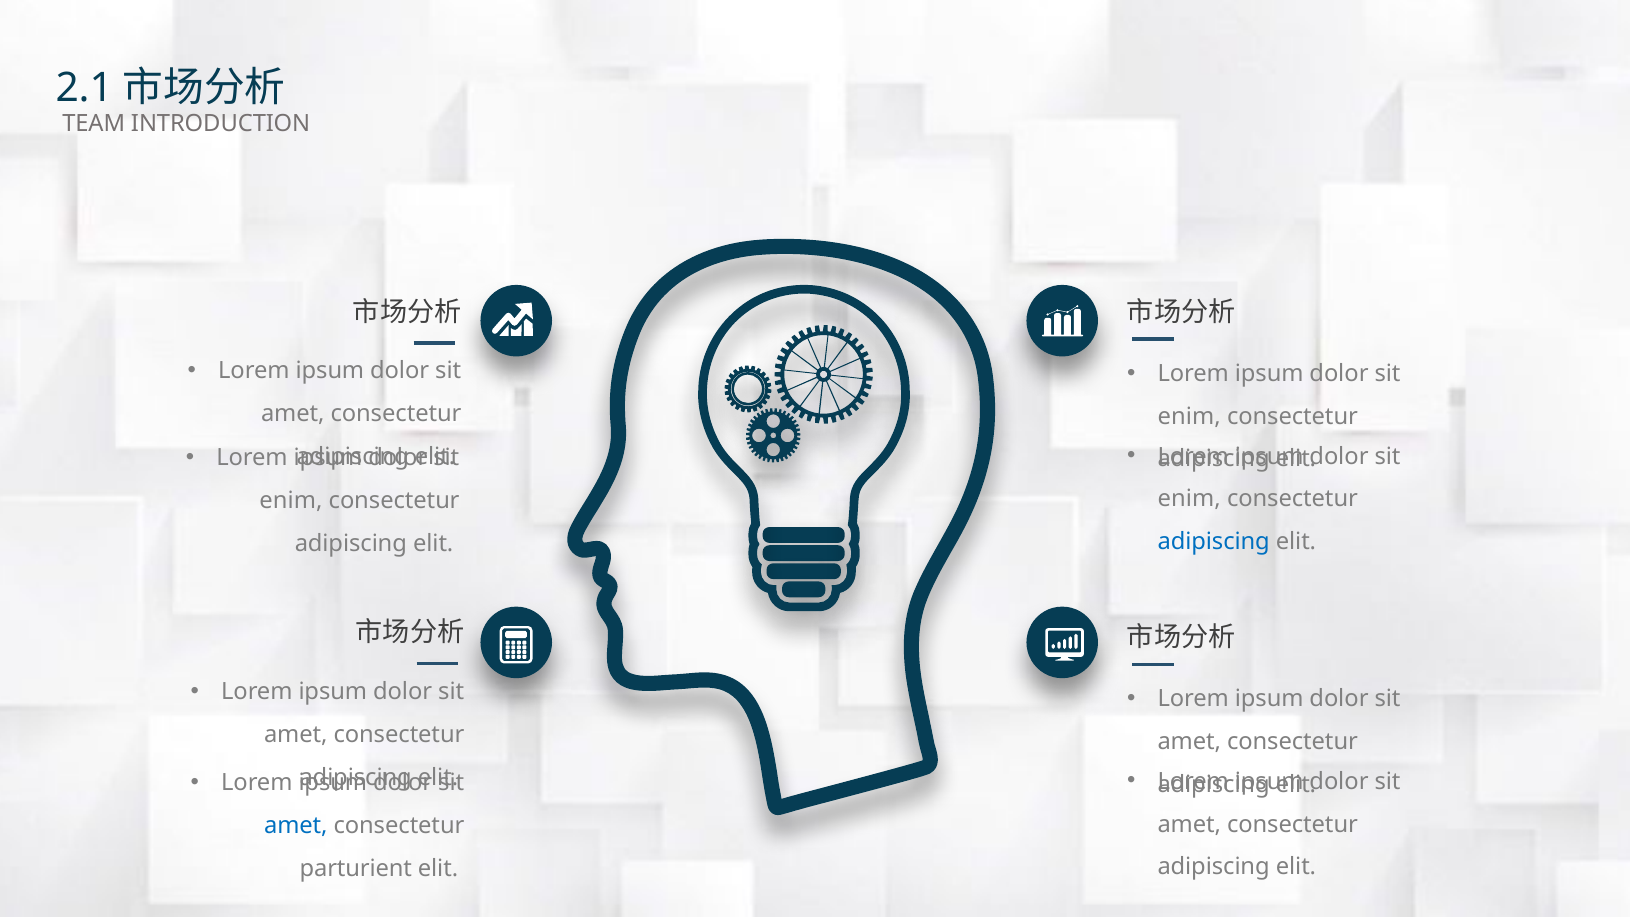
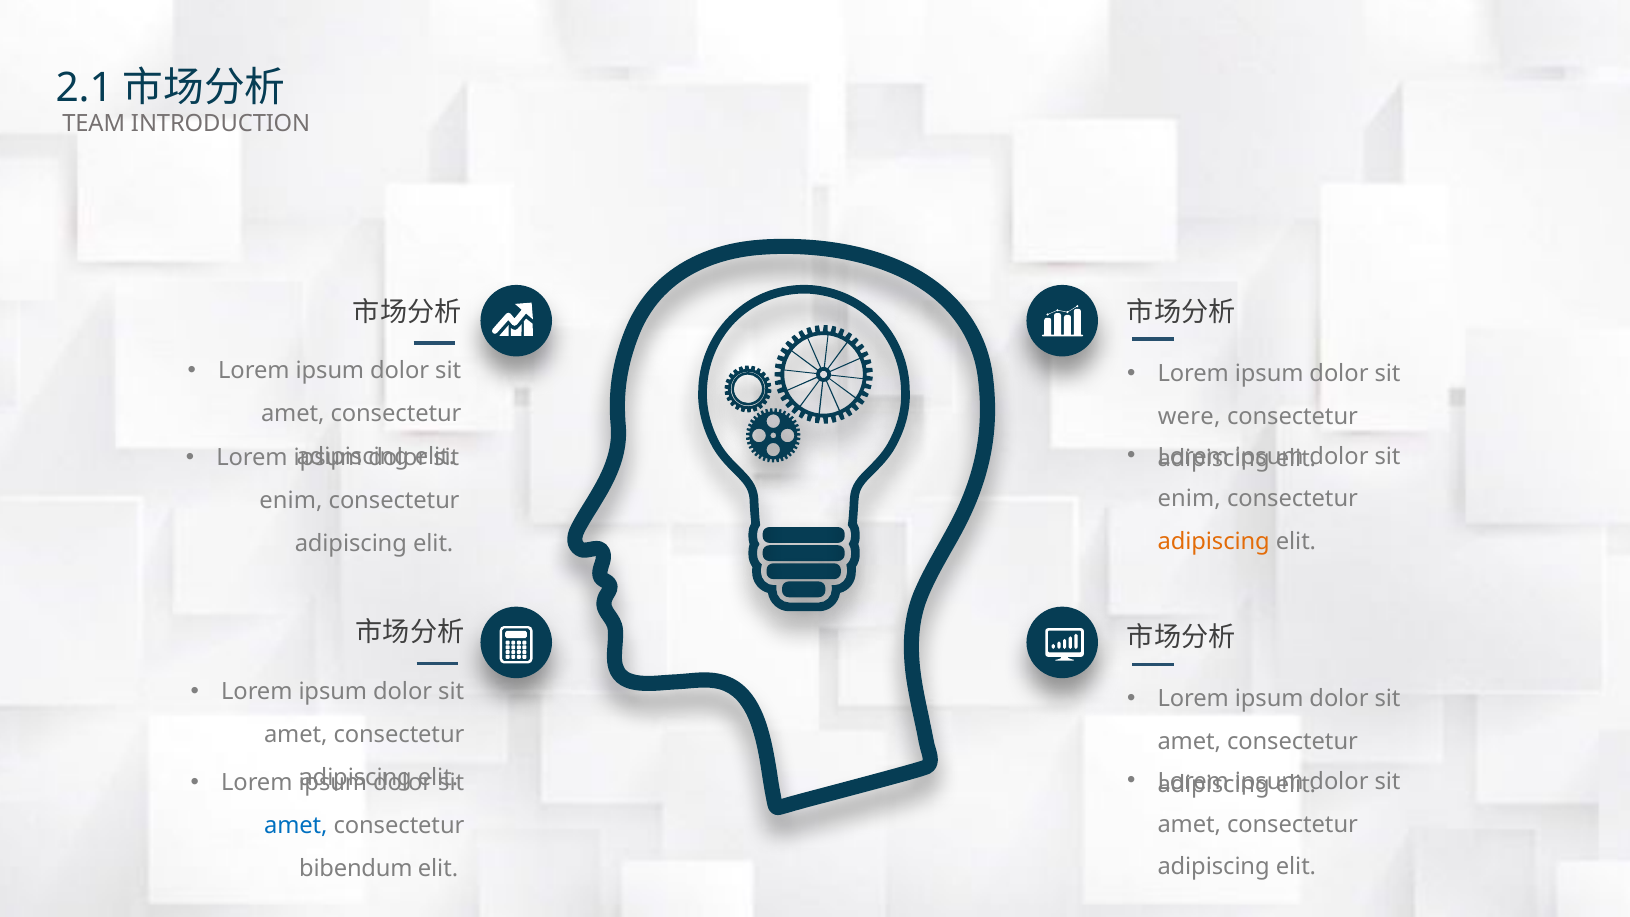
enim: enim -> were (1189, 416)
adipiscing colour: blue -> orange (1214, 542)
parturient: parturient -> bibendum (356, 868)
